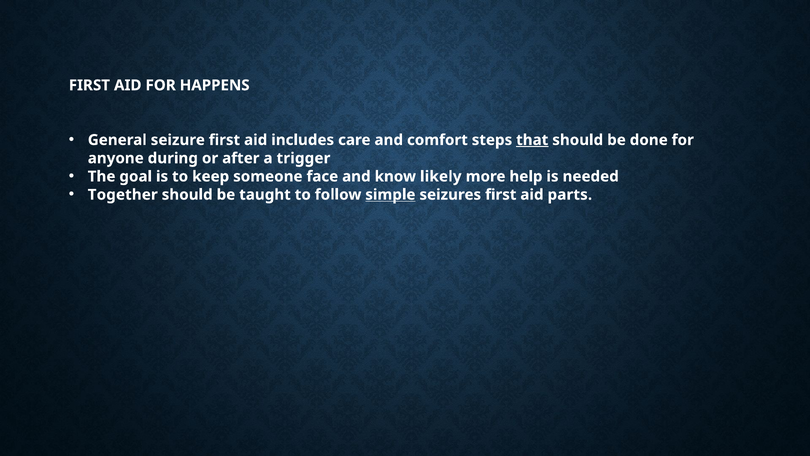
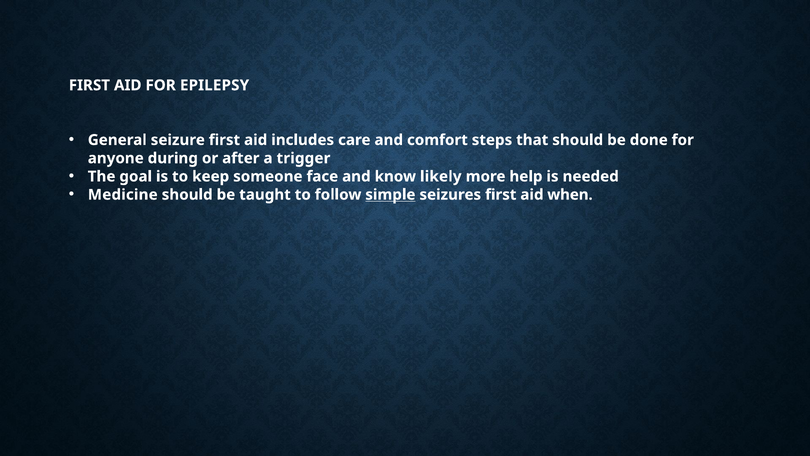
HAPPENS: HAPPENS -> EPILEPSY (215, 85)
that underline: present -> none (532, 140)
Together: Together -> Medicine (123, 195)
parts: parts -> when (570, 195)
